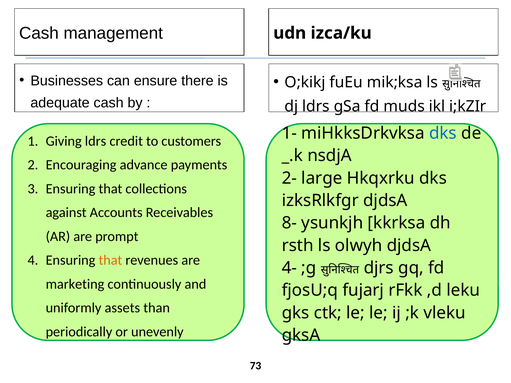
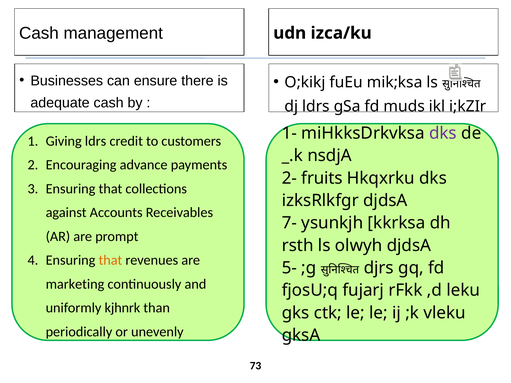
dks colour: blue -> purple (443, 133)
large: large -> fruits (322, 178)
8-: 8- -> 7- (289, 223)
4-: 4- -> 5- (289, 268)
assets: assets -> kjhnrk (122, 308)
